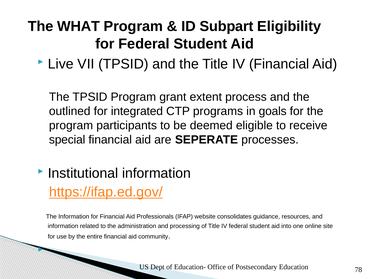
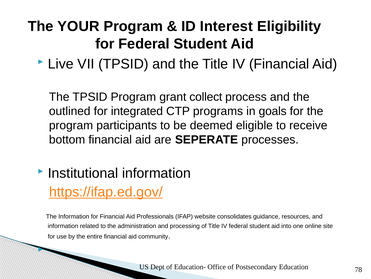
WHAT: WHAT -> YOUR (78, 26)
Subpart: Subpart -> Interest (226, 26)
extent: extent -> collect (206, 97)
special: special -> bottom (67, 139)
